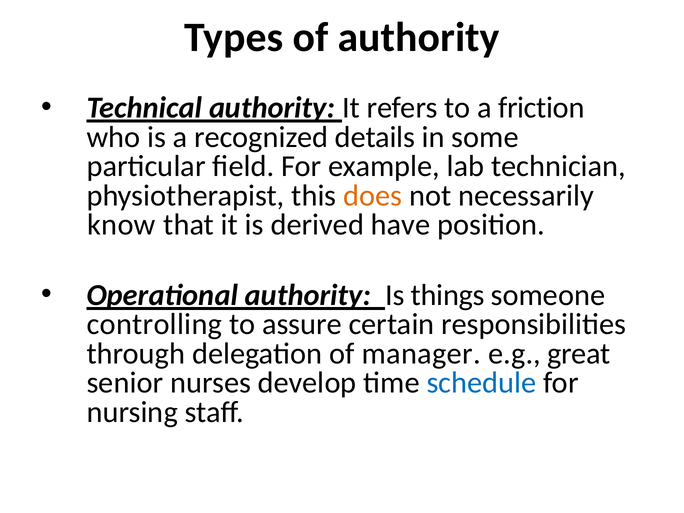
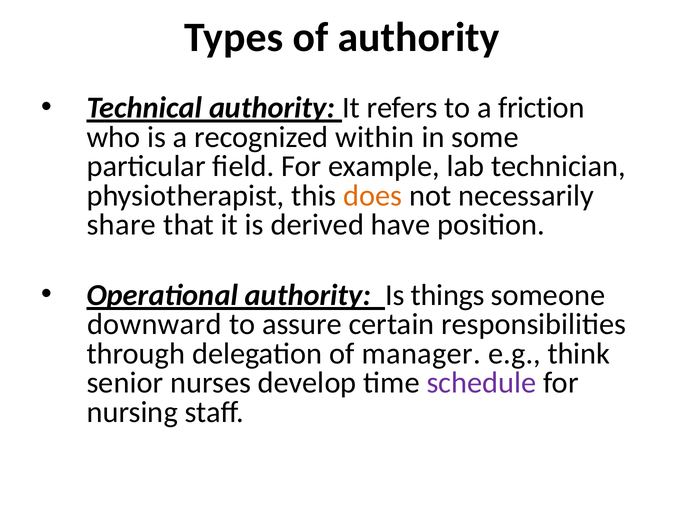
details: details -> within (375, 137)
know: know -> share (121, 225)
controlling: controlling -> downward (154, 324)
great: great -> think (579, 354)
schedule colour: blue -> purple (482, 383)
